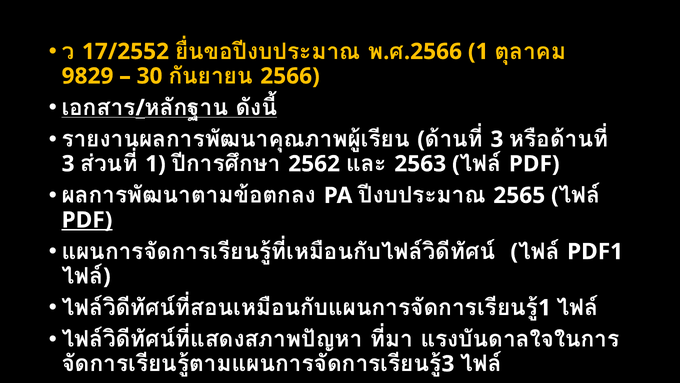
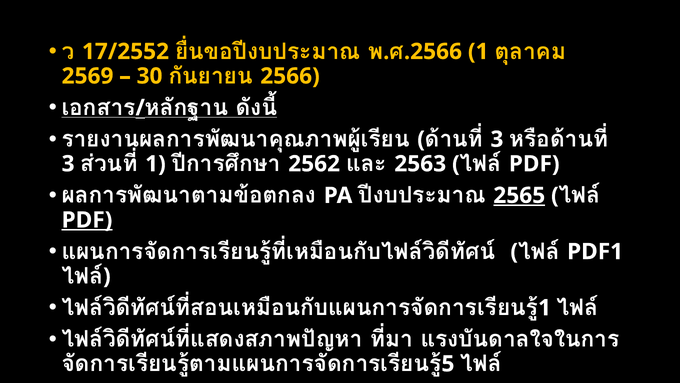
9829: 9829 -> 2569 (88, 76)
2565 underline: none -> present (519, 195)
3: 3 -> 5 (448, 363)
